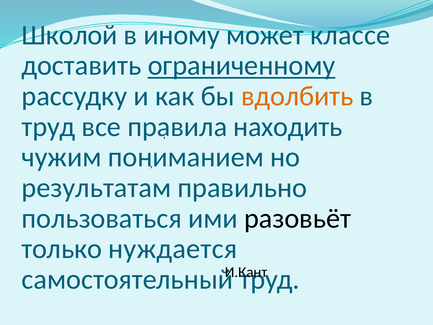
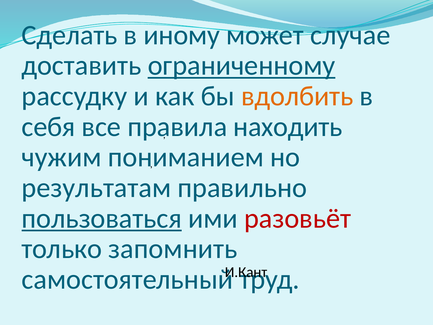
Школой: Школой -> Сделать (70, 35)
классе: классе -> случае (350, 35)
труд: труд -> себя (49, 127)
пользоваться underline: none -> present (102, 218)
разовьёт colour: black -> red (298, 218)
нуждается: нуждается -> запомнить (173, 249)
